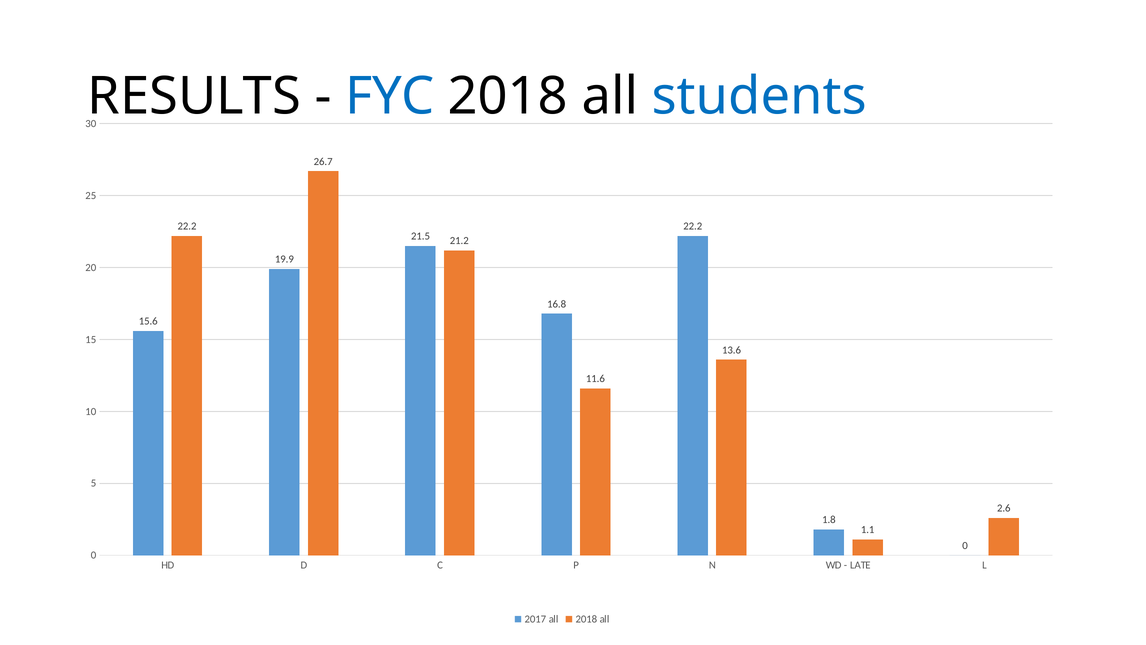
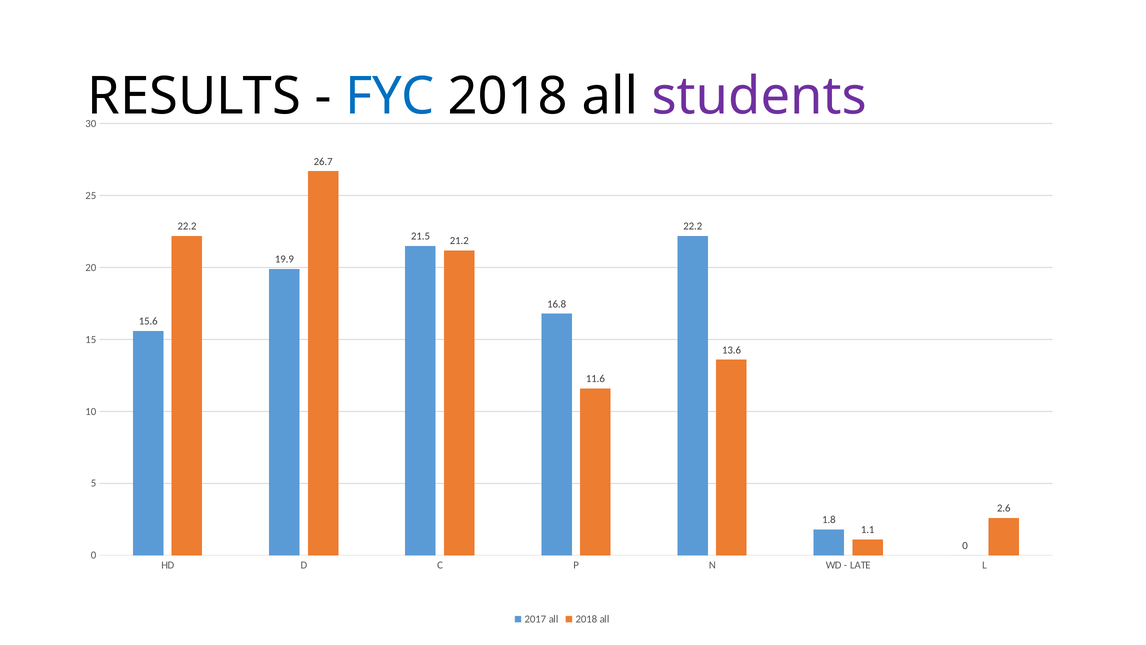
students colour: blue -> purple (759, 96)
